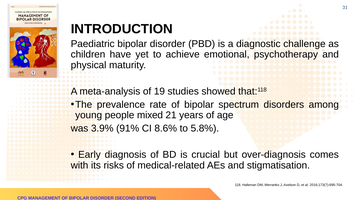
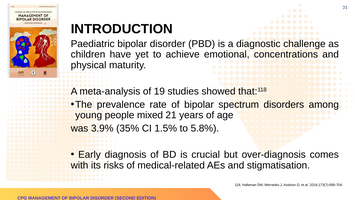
psychotherapy: psychotherapy -> concentrations (286, 54)
91%: 91% -> 35% (128, 128)
8.6%: 8.6% -> 1.5% (166, 128)
